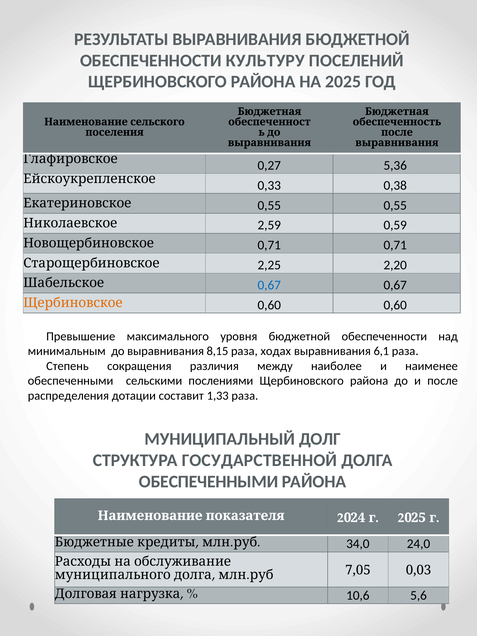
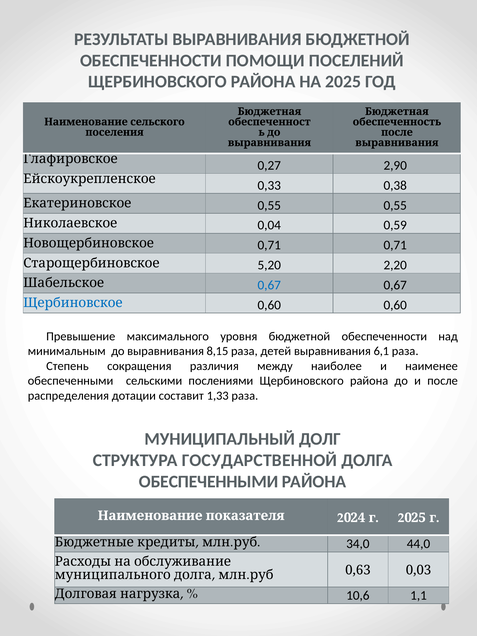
КУЛЬТУРУ: КУЛЬТУРУ -> ПОМОЩИ (265, 61)
5,36: 5,36 -> 2,90 (395, 165)
2,59: 2,59 -> 0,04 (269, 225)
2,25: 2,25 -> 5,20 (269, 265)
Щербиновское colour: orange -> blue (73, 303)
ходах: ходах -> детей (276, 351)
24,0: 24,0 -> 44,0 (418, 544)
7,05: 7,05 -> 0,63 (358, 570)
5,6: 5,6 -> 1,1 (419, 595)
